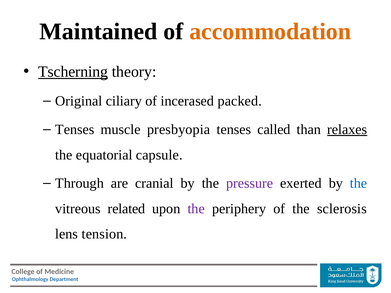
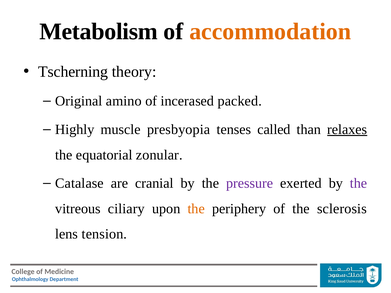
Maintained: Maintained -> Metabolism (99, 32)
Tscherning underline: present -> none (73, 72)
ciliary: ciliary -> amino (124, 101)
Tenses: Tenses -> Highly (75, 130)
capsule: capsule -> zonular (159, 155)
Through: Through -> Catalase (79, 183)
the colour: blue -> purple (358, 183)
related: related -> ciliary (126, 209)
the colour: purple -> orange (196, 209)
